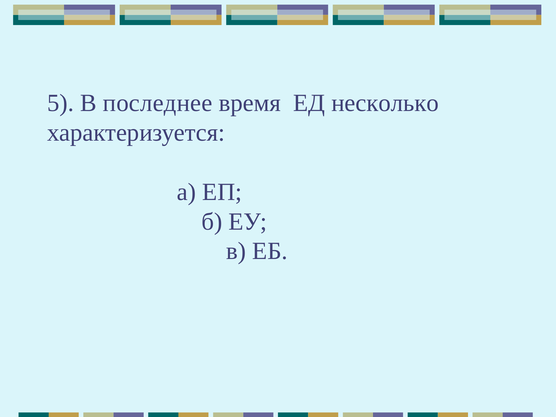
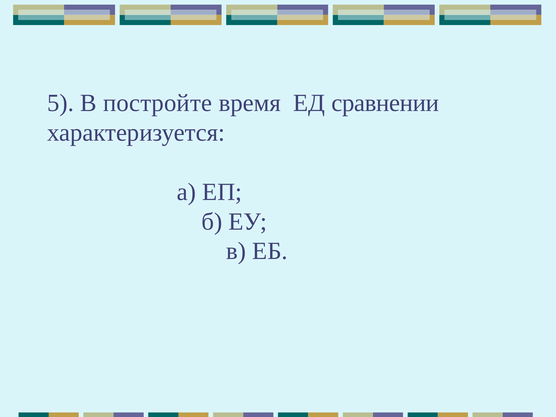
последнее: последнее -> постройте (158, 103)
несколько: несколько -> сравнении (385, 103)
